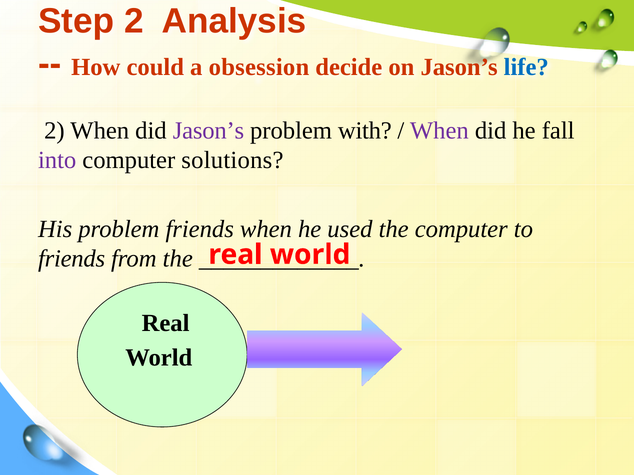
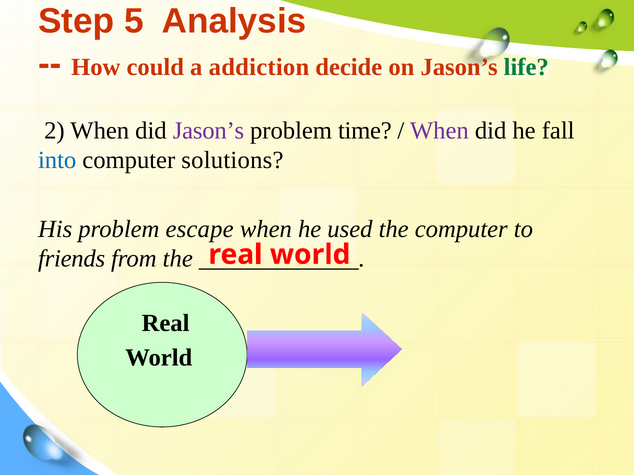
Step 2: 2 -> 5 (134, 21)
obsession: obsession -> addiction (259, 67)
life colour: blue -> green (526, 67)
with: with -> time (365, 131)
into colour: purple -> blue (57, 160)
problem friends: friends -> escape (200, 229)
